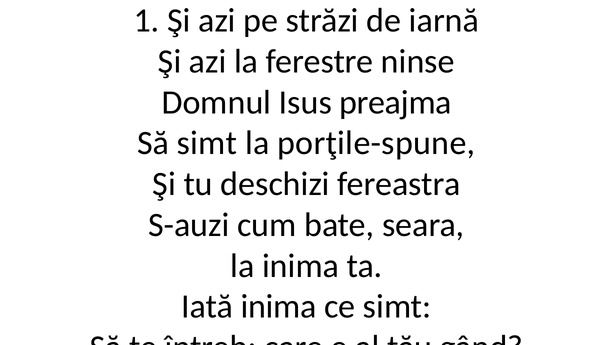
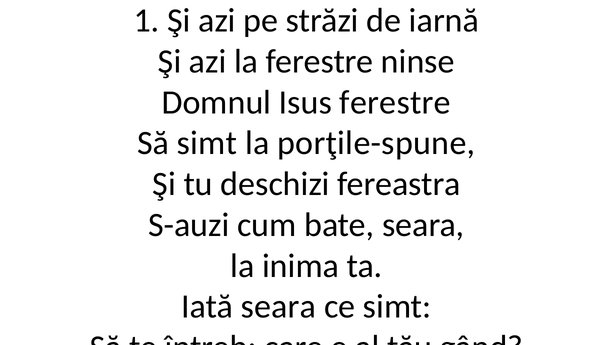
Isus preajma: preajma -> ferestre (395, 102)
Iată inima: inima -> seara (278, 307)
